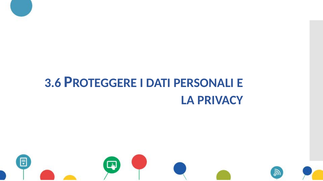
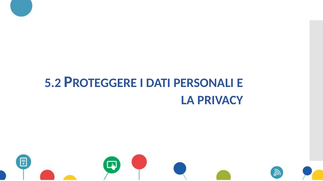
3.6: 3.6 -> 5.2 (53, 83)
